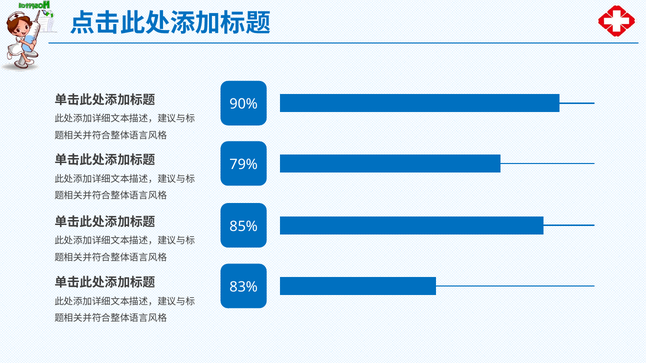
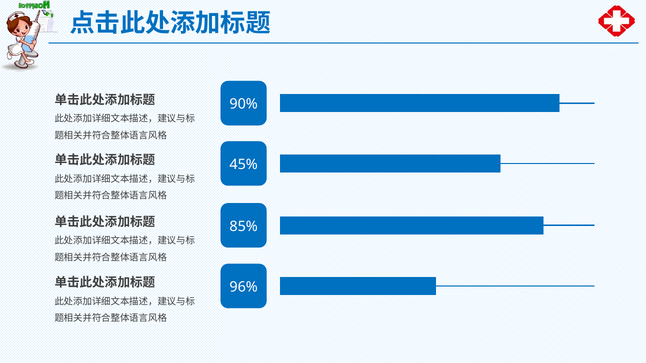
79%: 79% -> 45% (244, 165)
83%: 83% -> 96% (244, 287)
